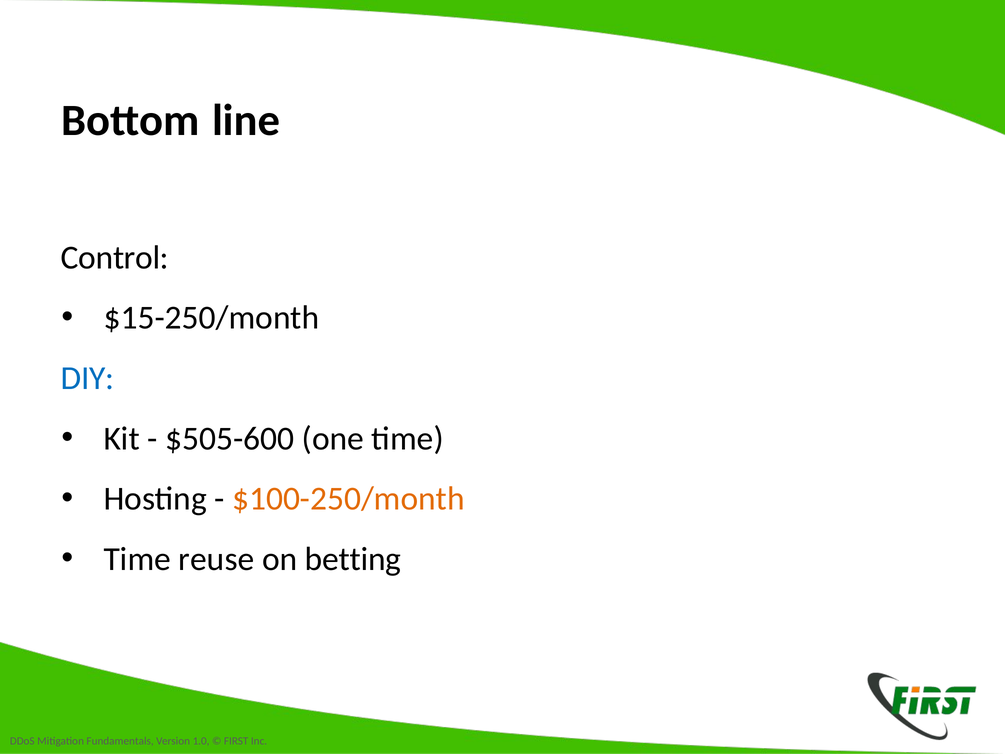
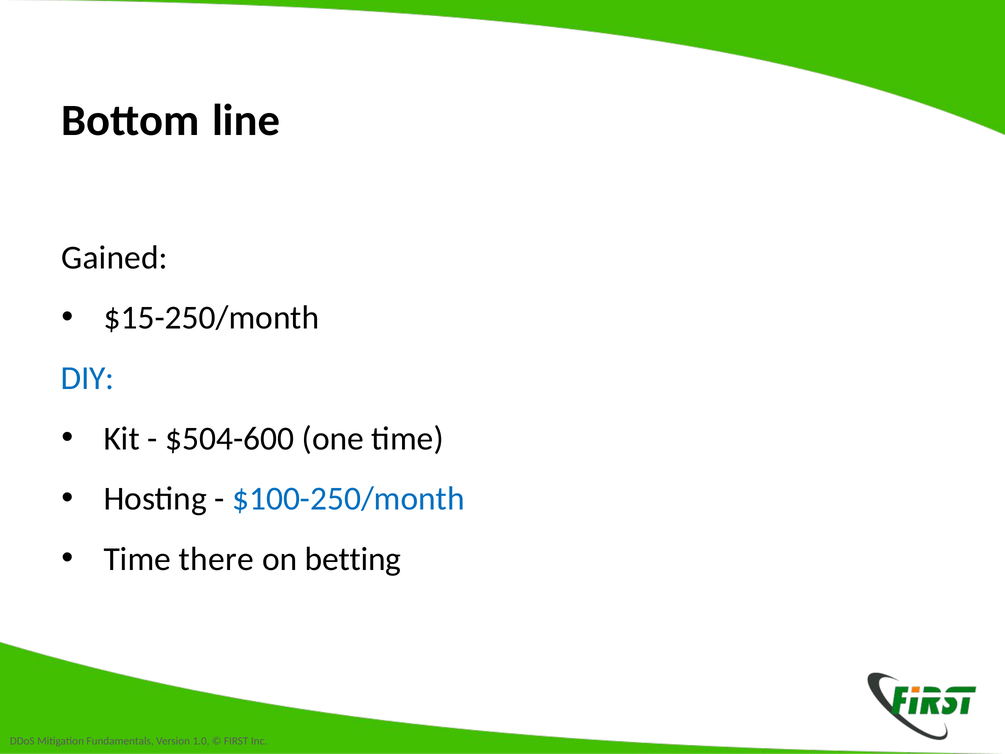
Control: Control -> Gained (115, 257)
$505-600: $505-600 -> $504-600 (230, 438)
$100-250/month colour: orange -> blue (348, 499)
reuse: reuse -> there (216, 559)
